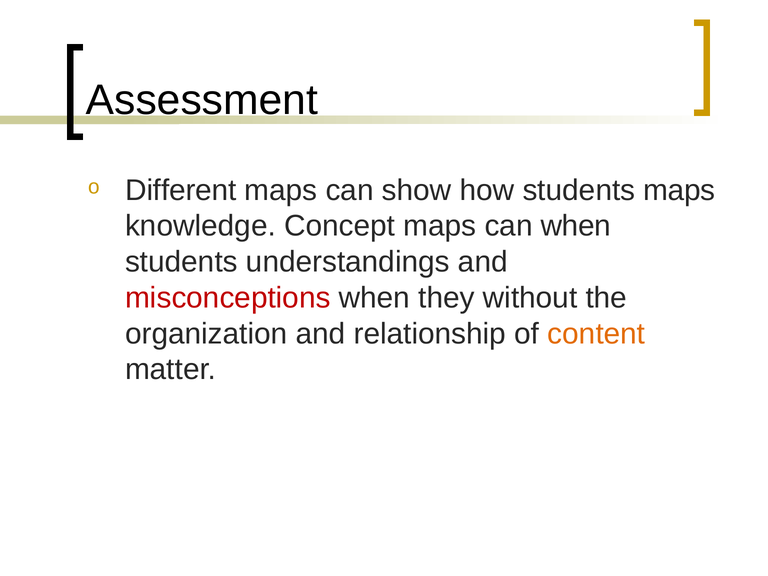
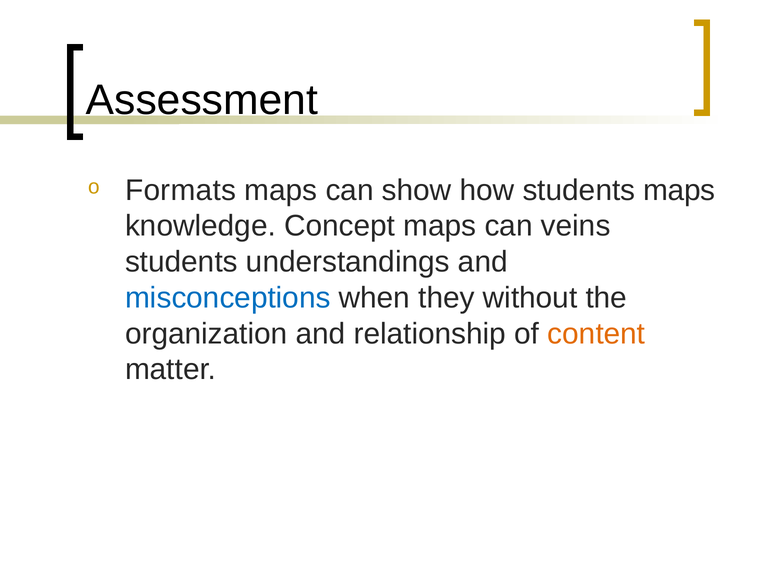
Different: Different -> Formats (181, 190)
can when: when -> veins (576, 226)
misconceptions colour: red -> blue (228, 298)
